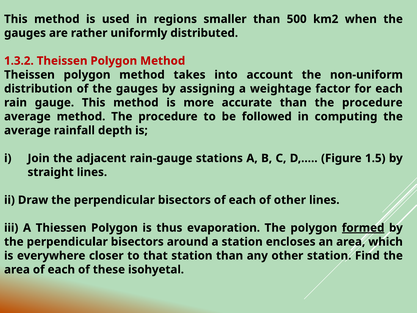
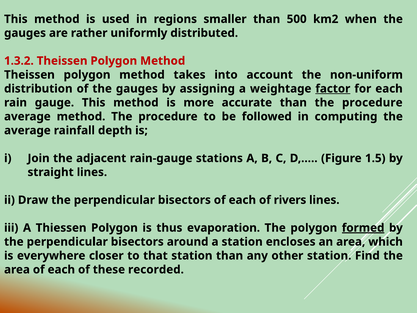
factor underline: none -> present (333, 89)
of other: other -> rivers (290, 200)
isohyetal: isohyetal -> recorded (156, 269)
